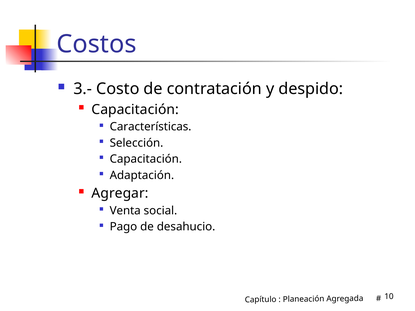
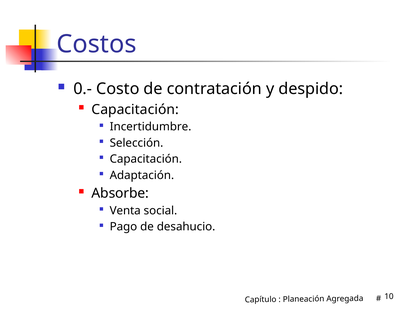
3.-: 3.- -> 0.- (83, 89)
Características: Características -> Incertidumbre (151, 127)
Agregar: Agregar -> Absorbe (120, 194)
